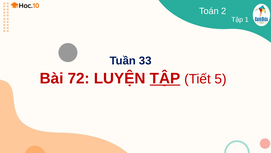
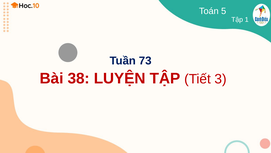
2: 2 -> 5 (224, 11)
33: 33 -> 73 (145, 61)
72: 72 -> 38 (79, 78)
TẬP underline: present -> none (165, 78)
5: 5 -> 3 (221, 79)
